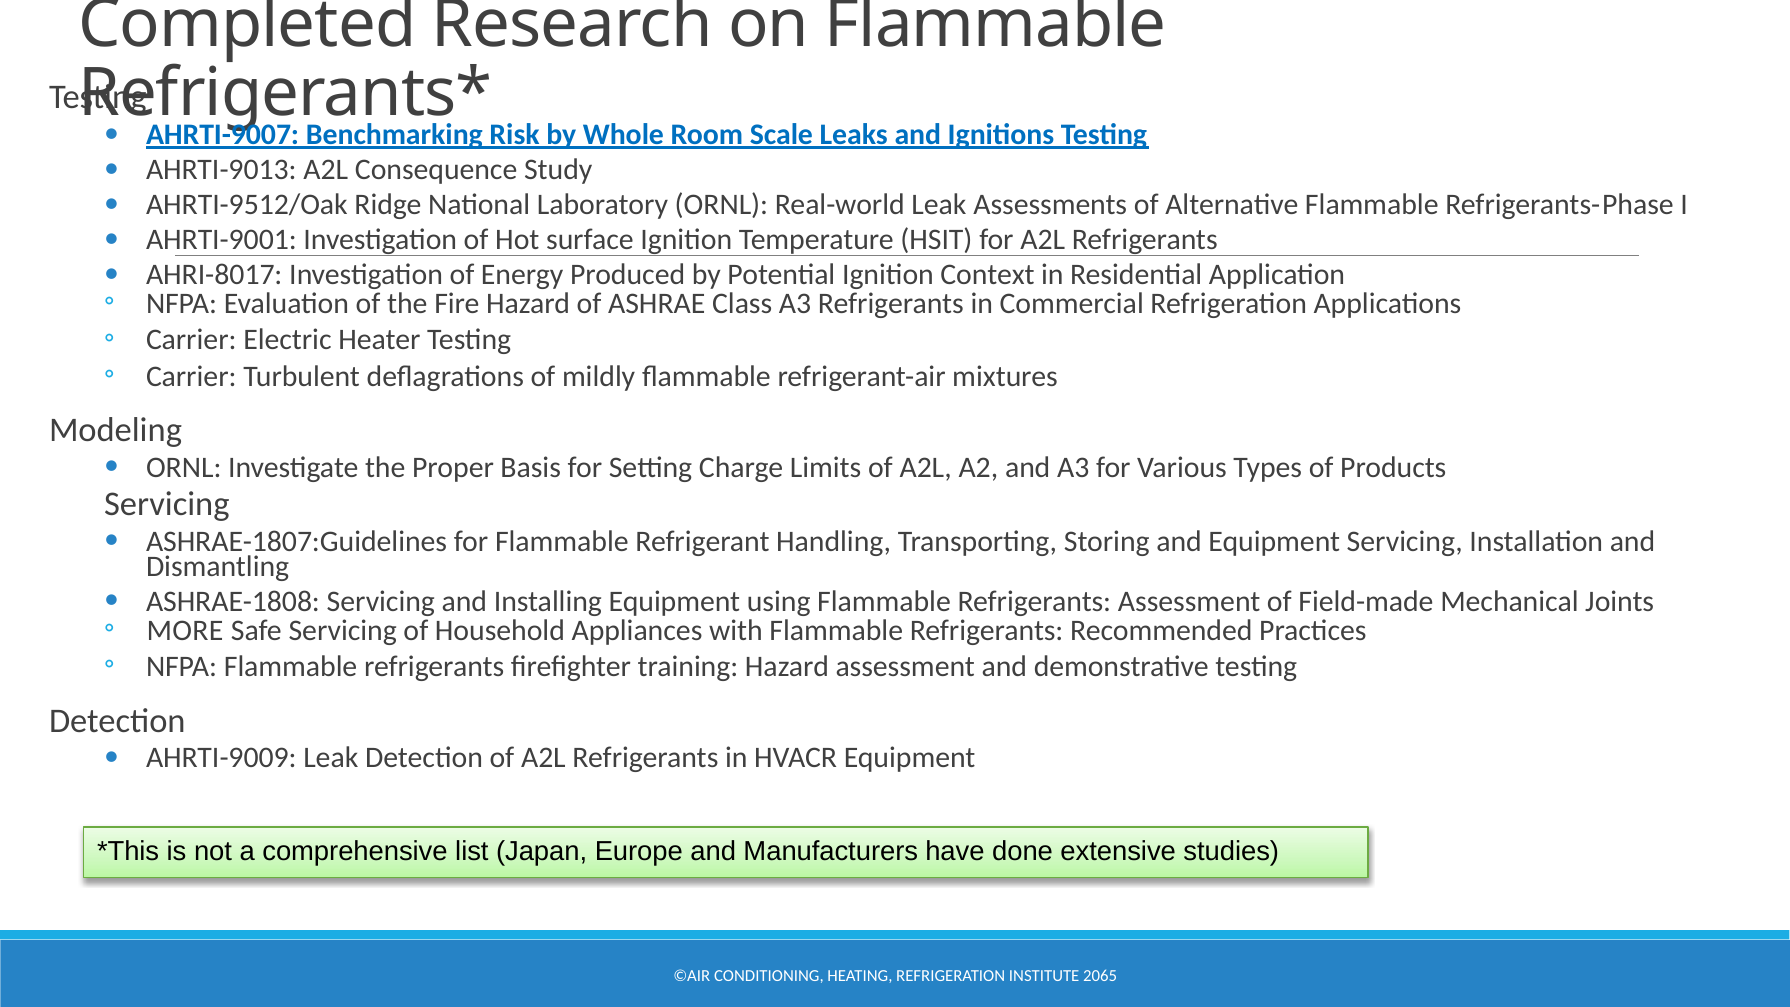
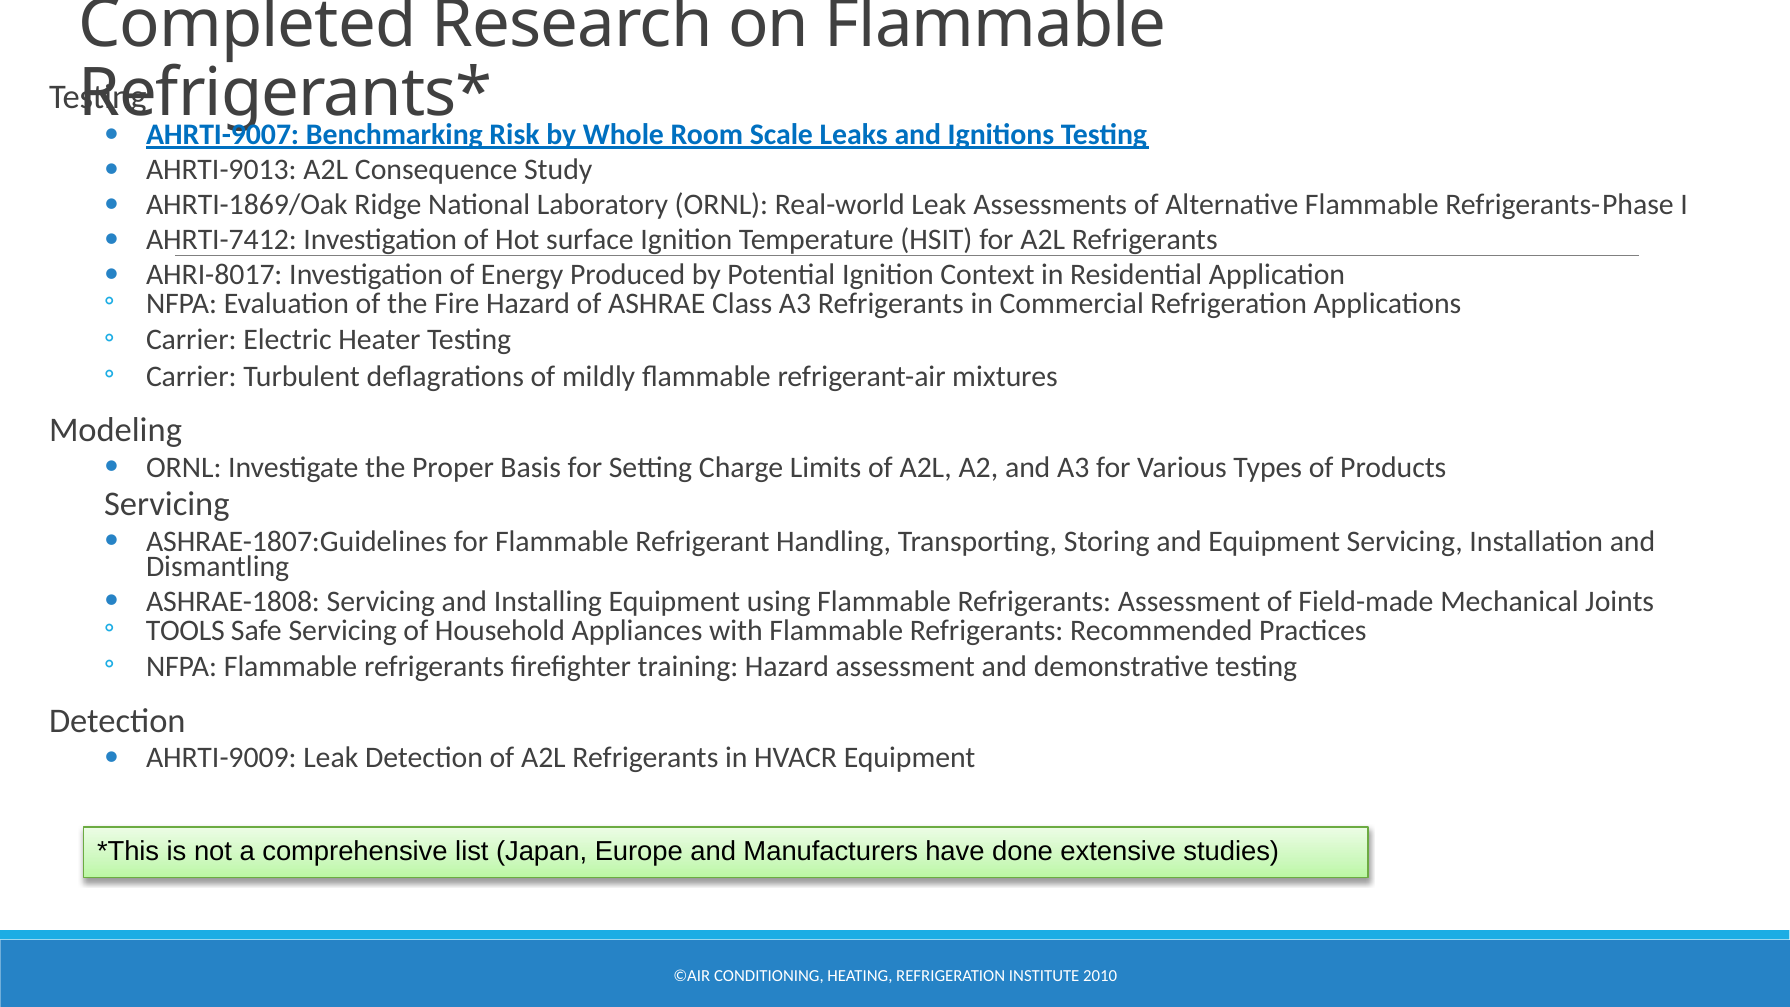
AHRTI-9512/Oak: AHRTI-9512/Oak -> AHRTI-1869/Oak (247, 205)
AHRTI-9001: AHRTI-9001 -> AHRTI-7412 (221, 240)
MORE: MORE -> TOOLS (185, 630)
2065: 2065 -> 2010 (1100, 976)
